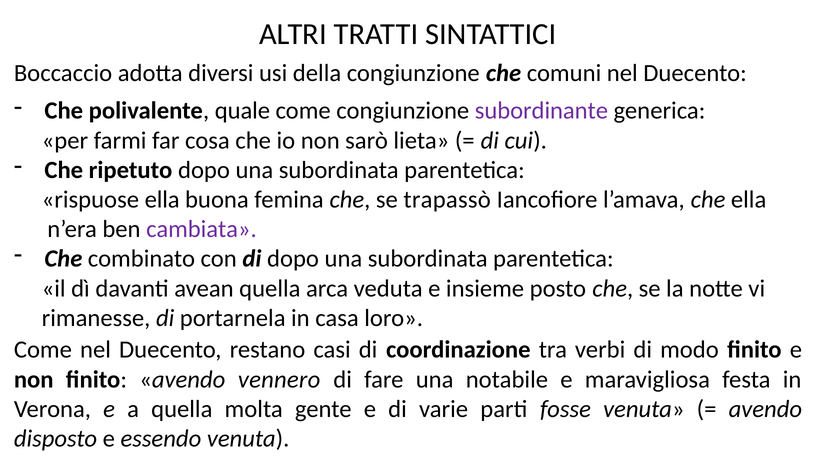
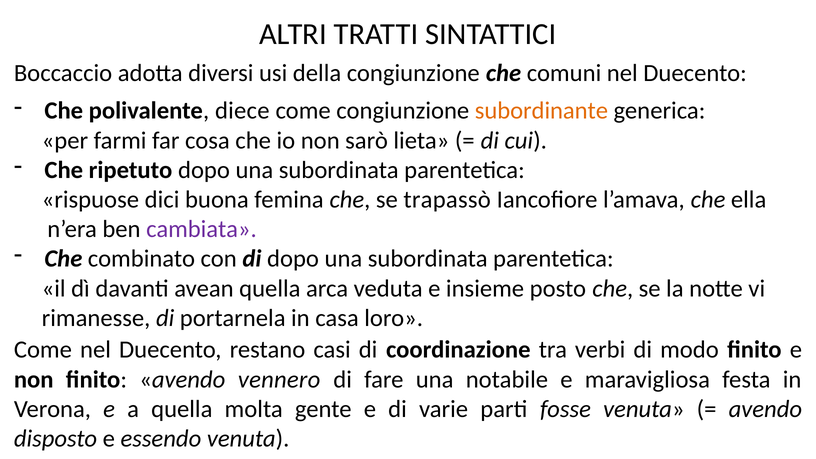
quale: quale -> diece (242, 111)
subordinante colour: purple -> orange (541, 111)
rispuose ella: ella -> dici (162, 200)
